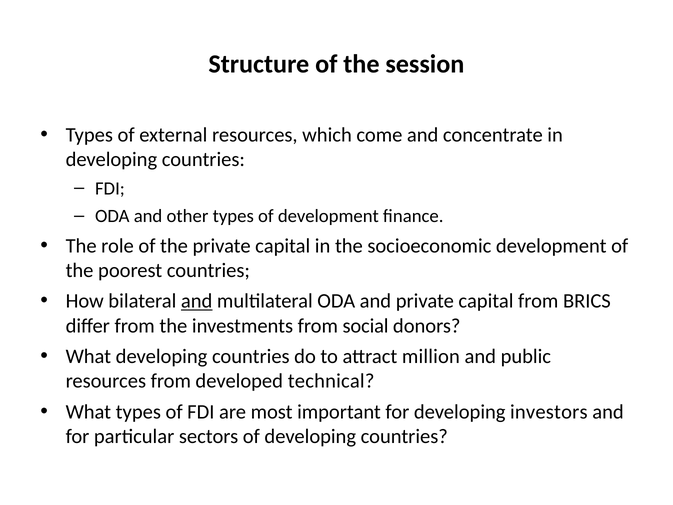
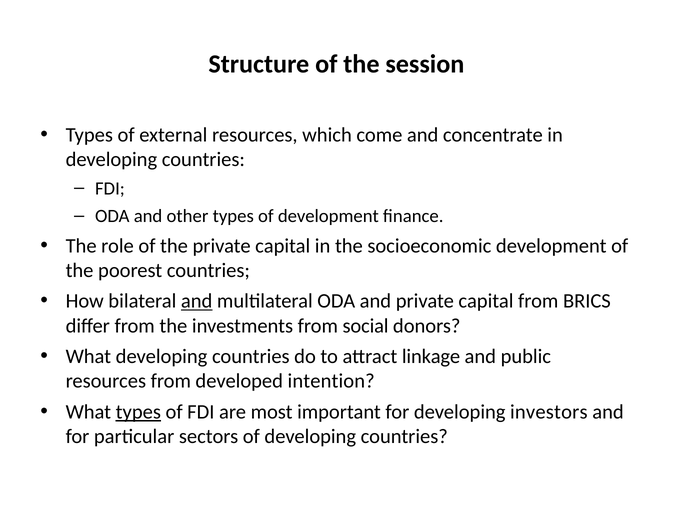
million: million -> linkage (431, 356)
technical: technical -> intention (331, 381)
types underline: none -> present (138, 412)
